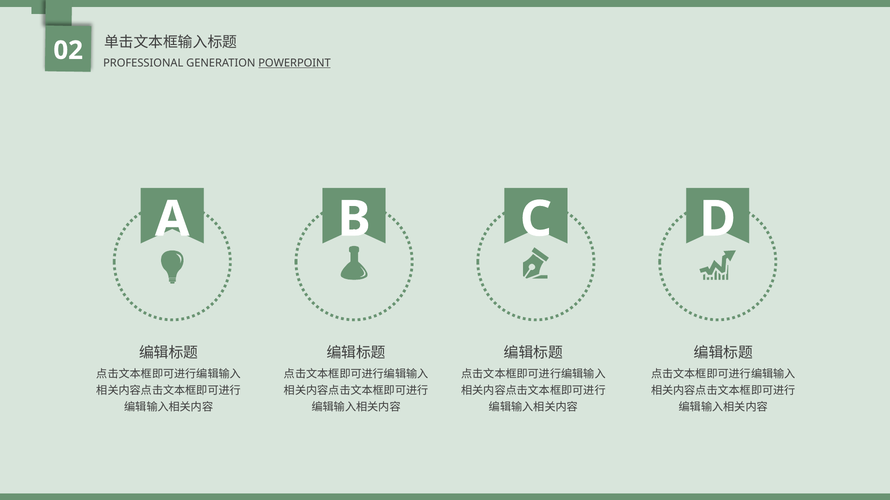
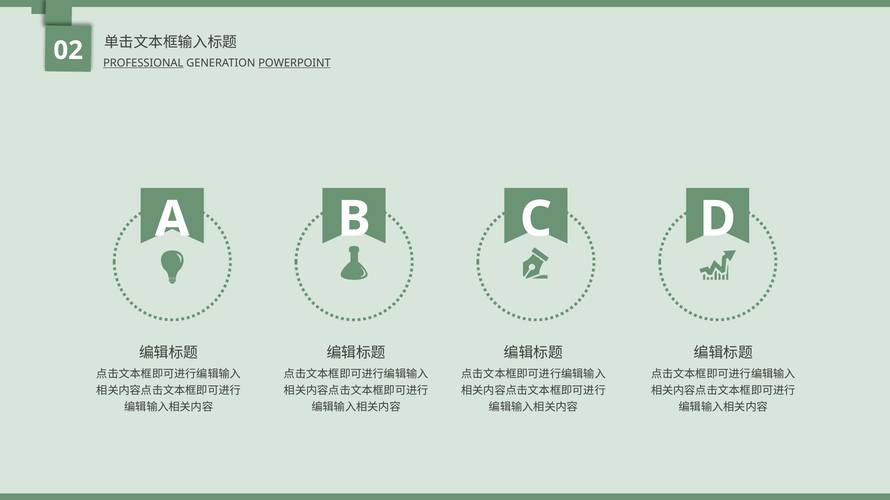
PROFESSIONAL underline: none -> present (143, 63)
